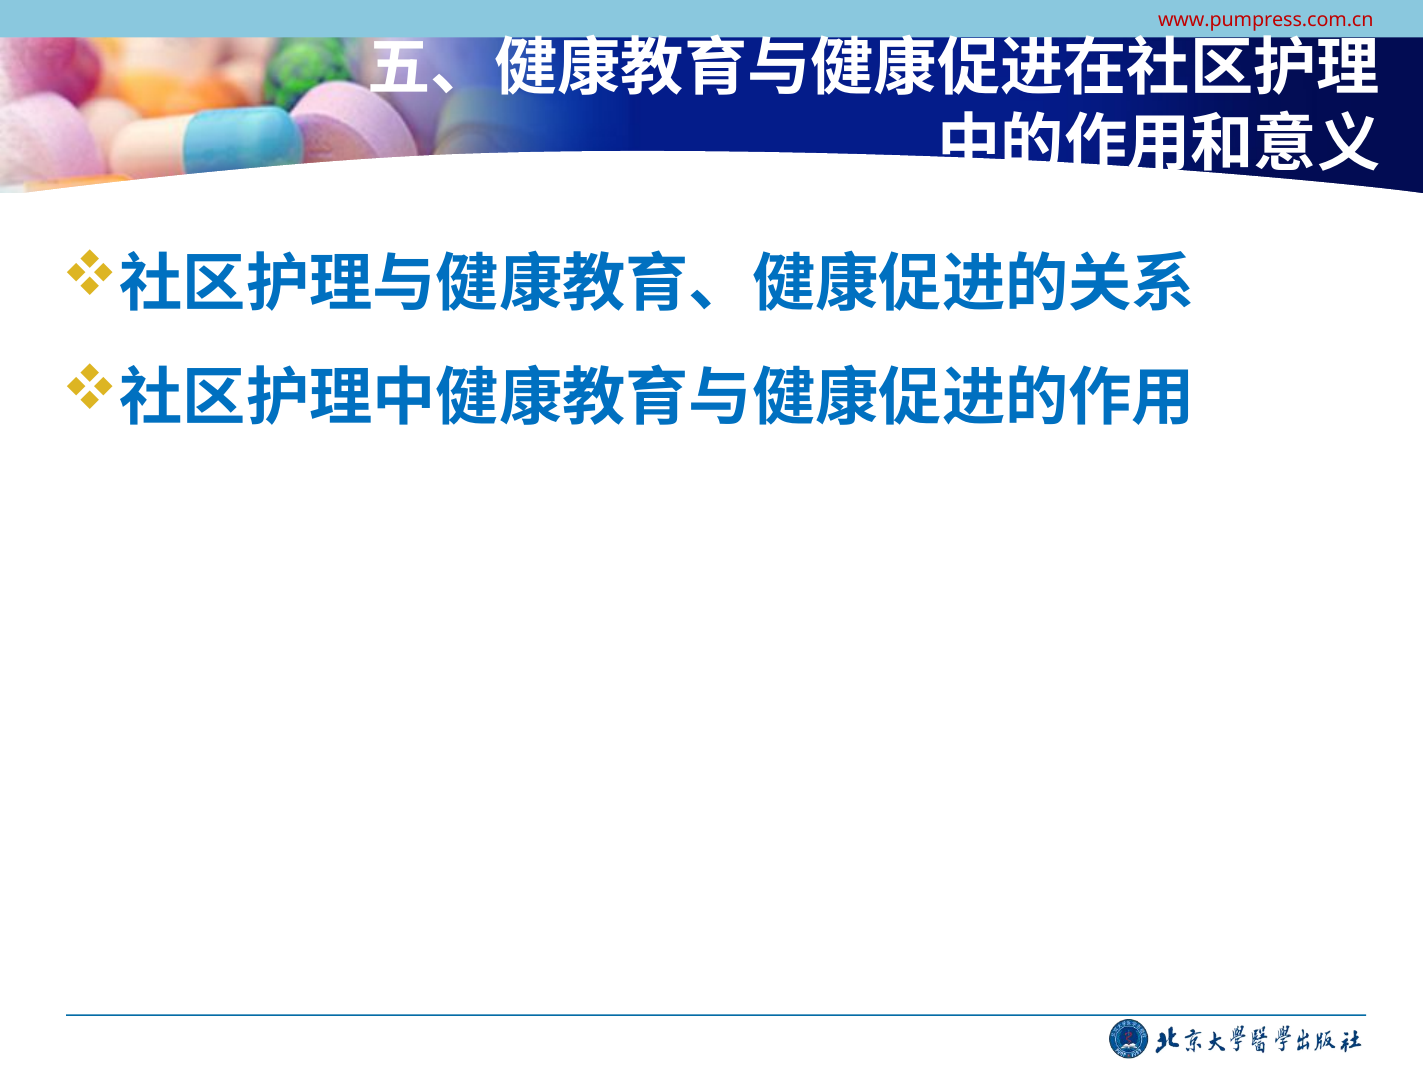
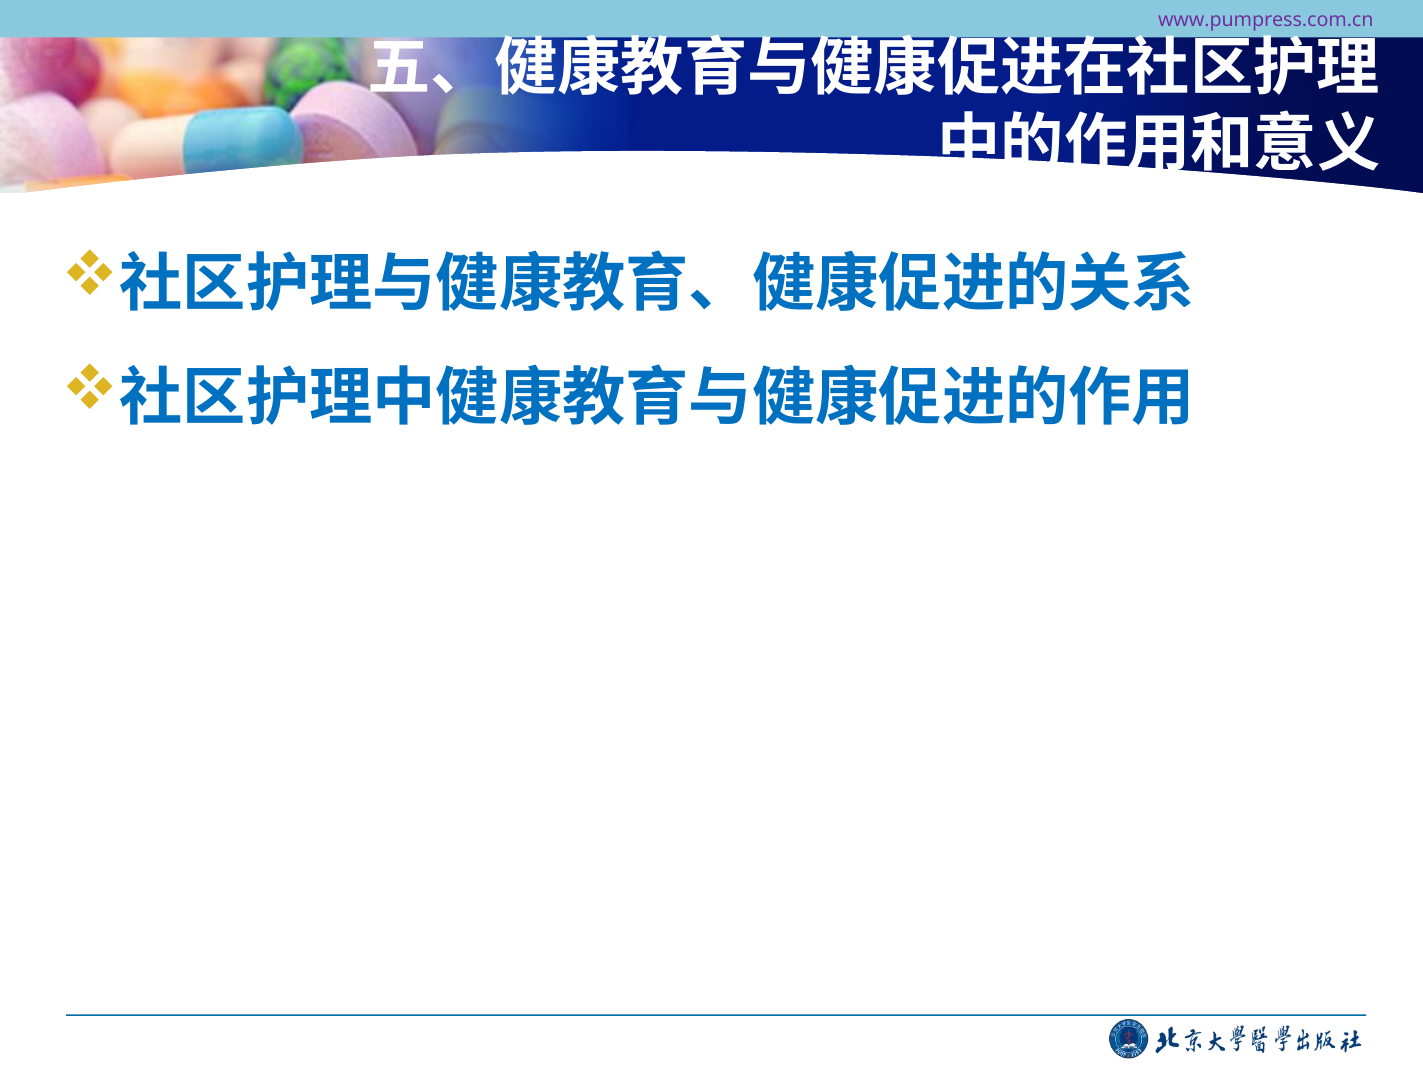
www.pumpress.com.cn colour: red -> purple (1266, 20)
